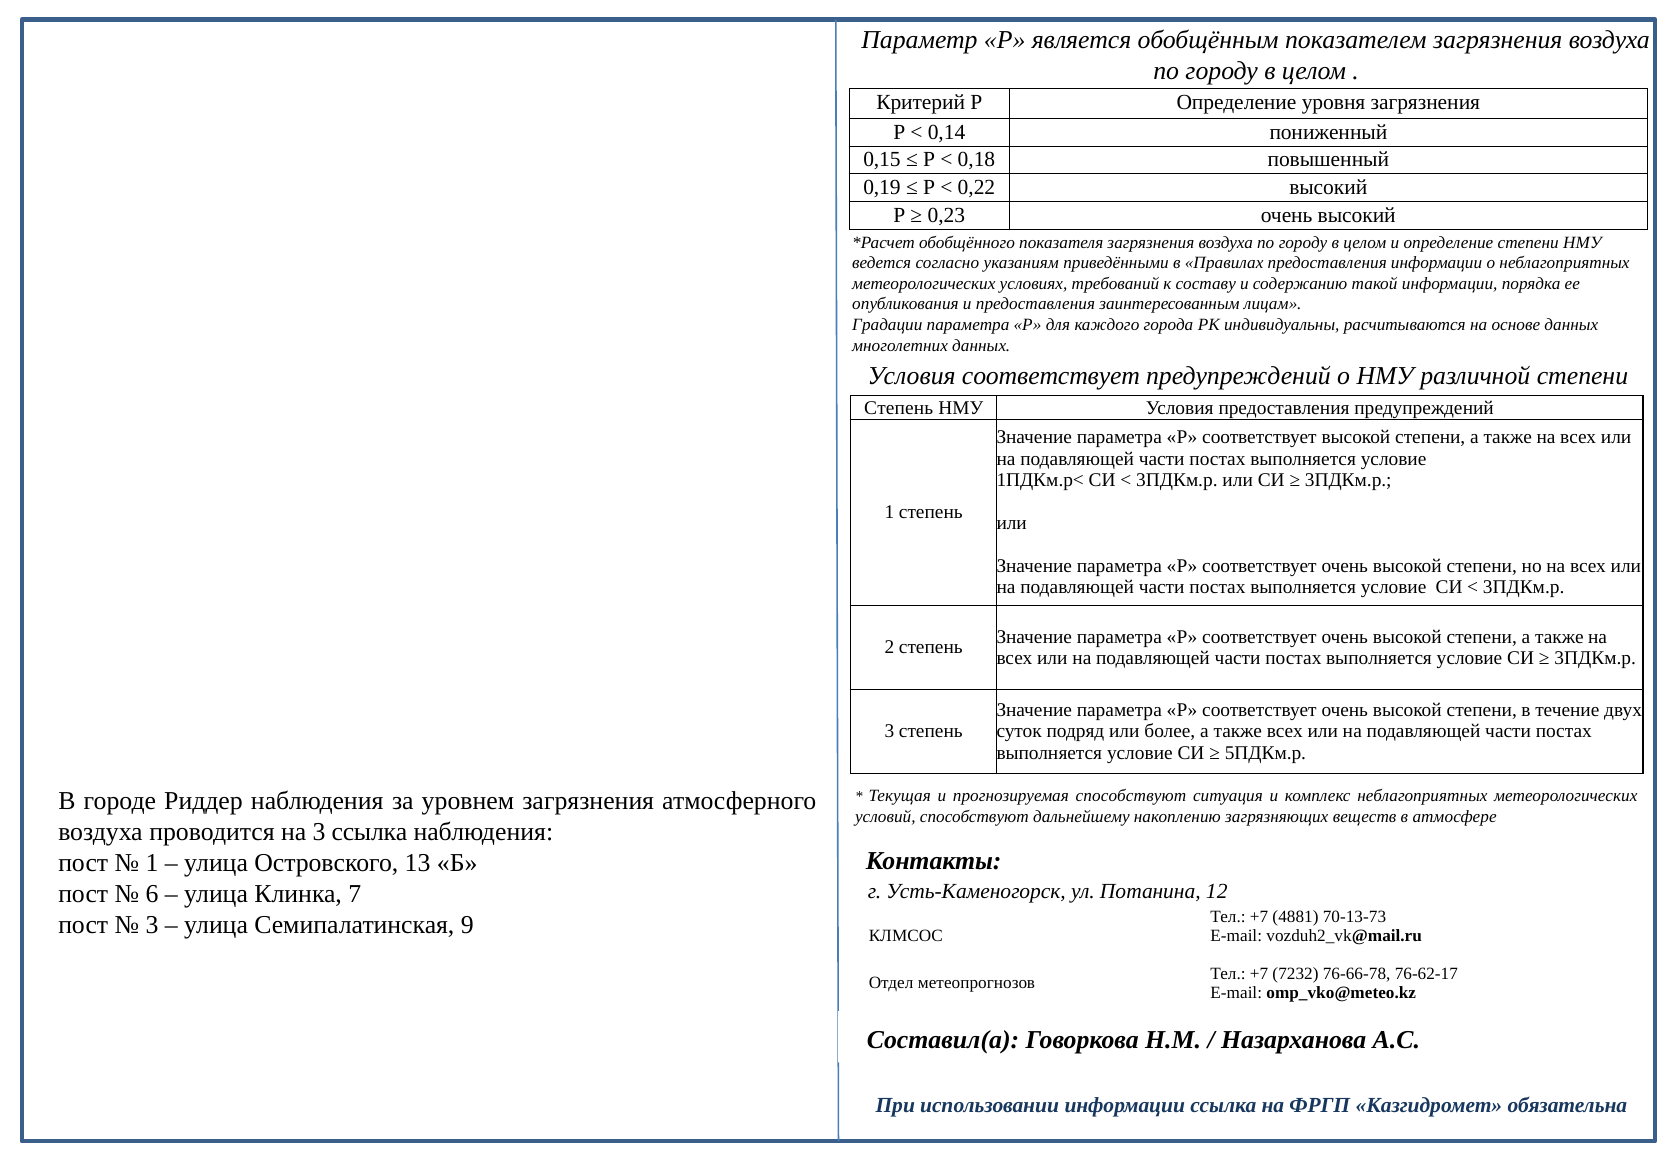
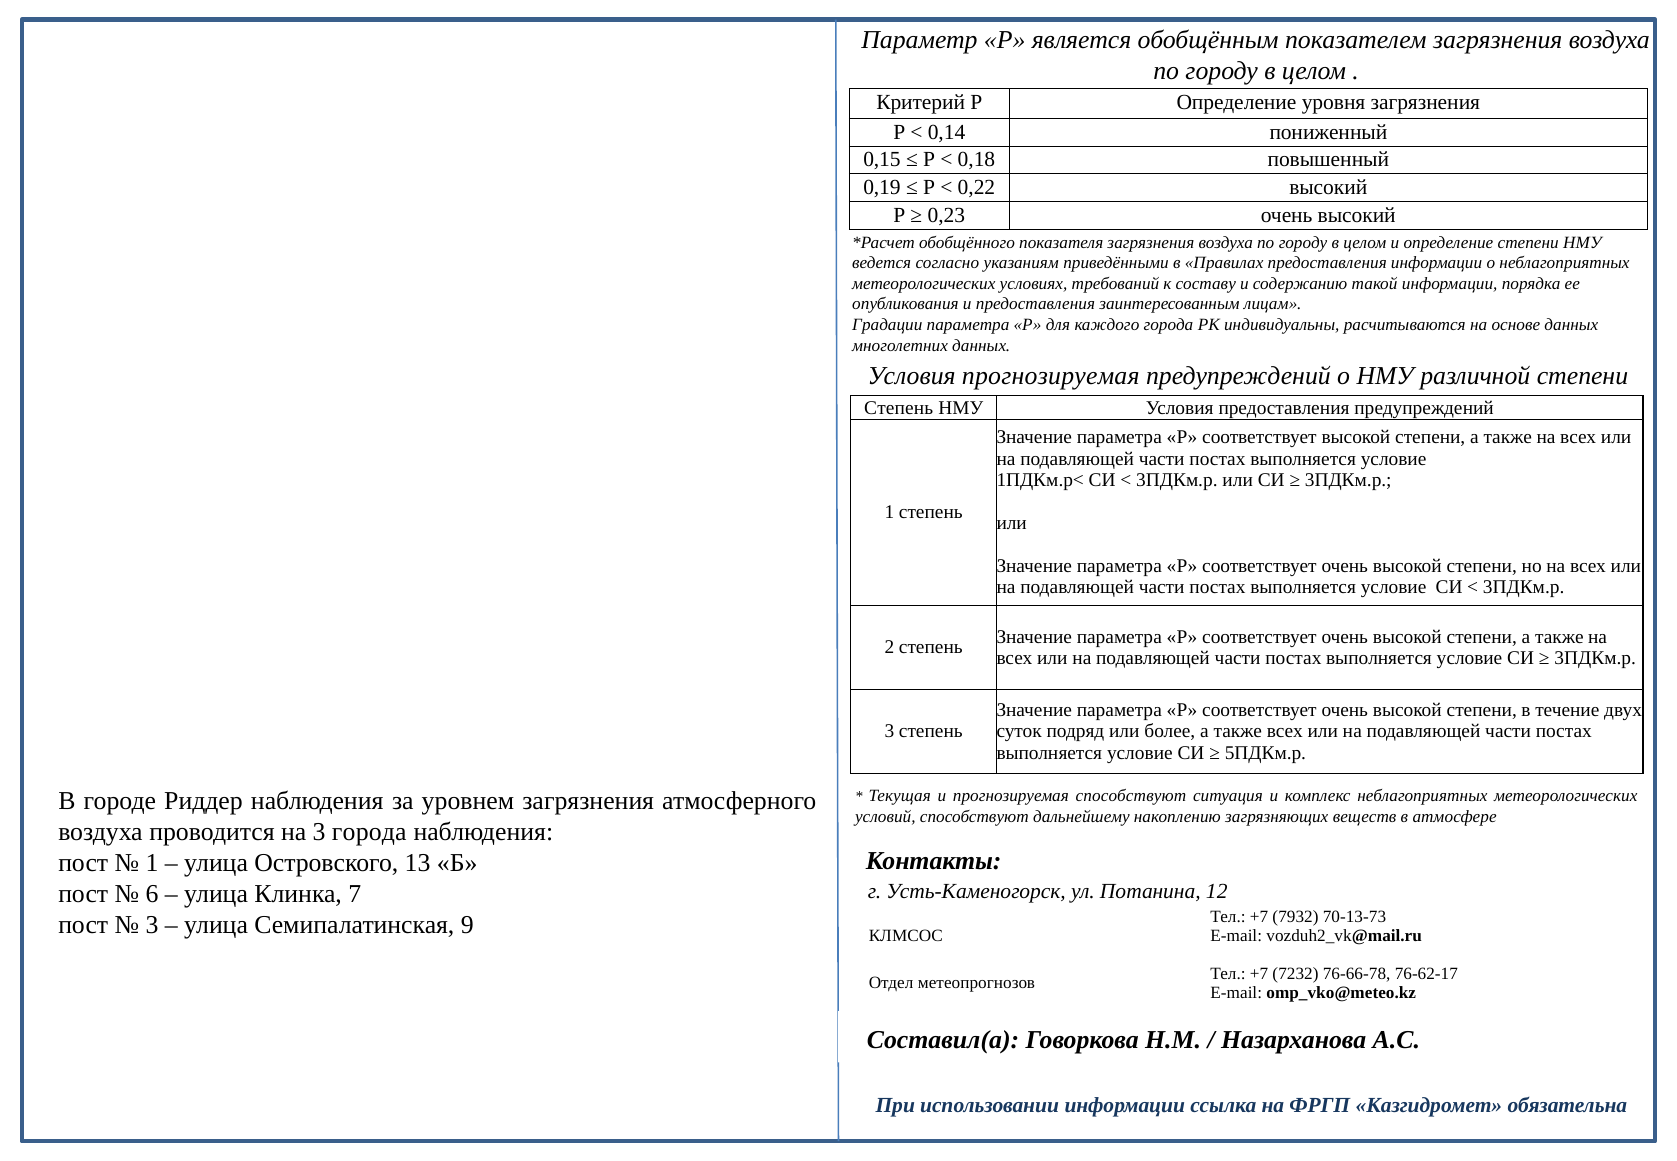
Условия соответствует: соответствует -> прогнозируемая (1051, 376)
3 ссылка: ссылка -> города (369, 832)
4881: 4881 -> 7932 (1296, 917)
